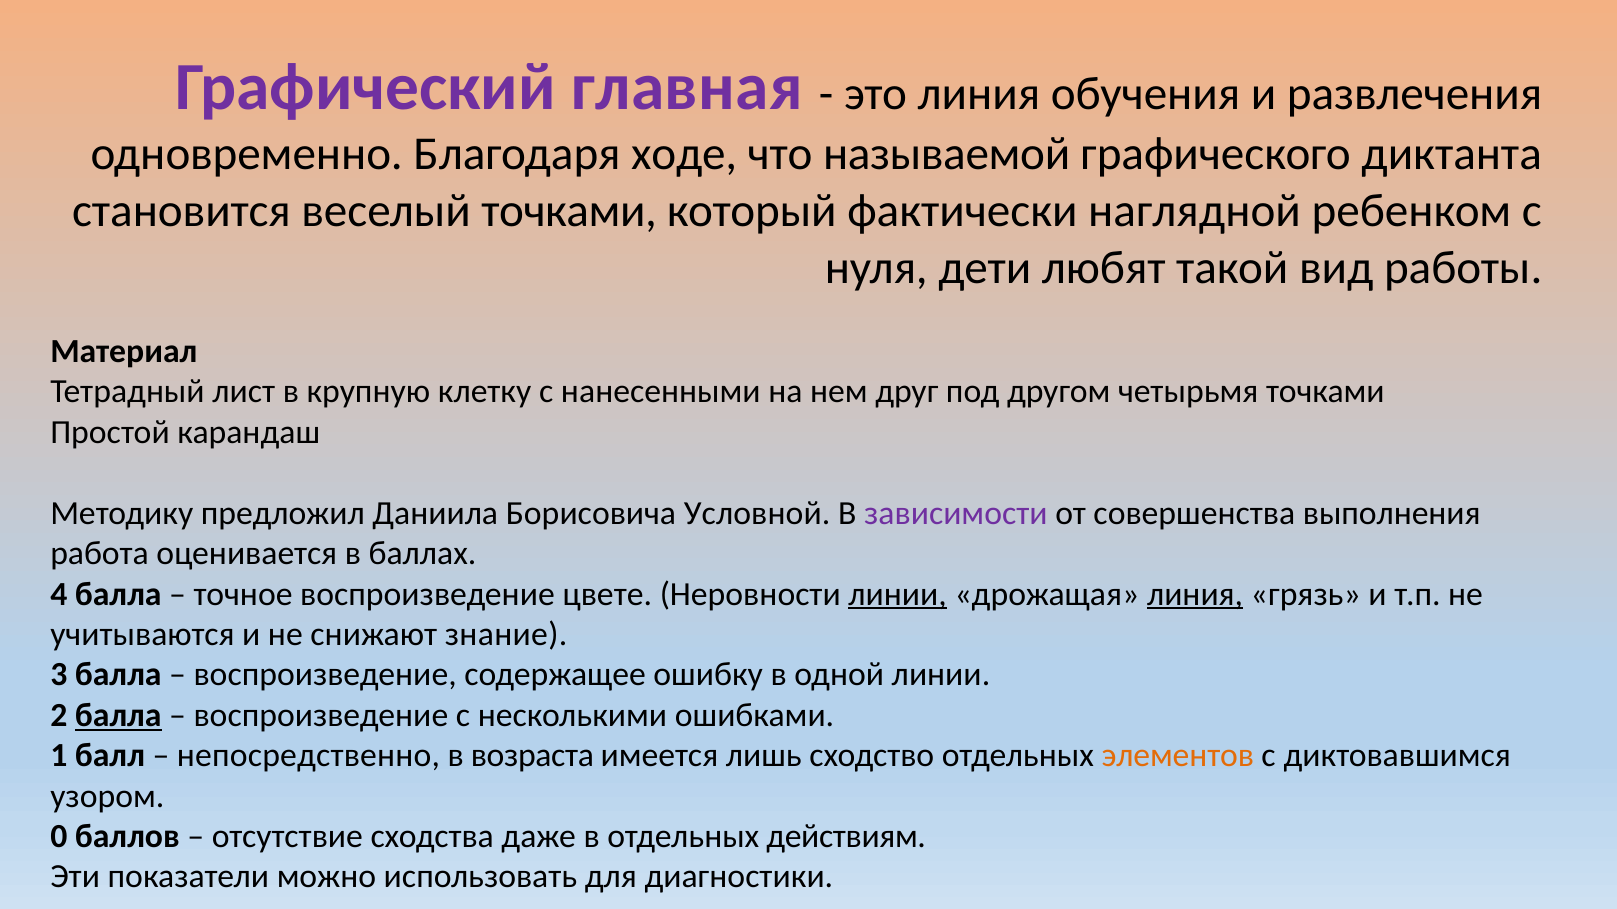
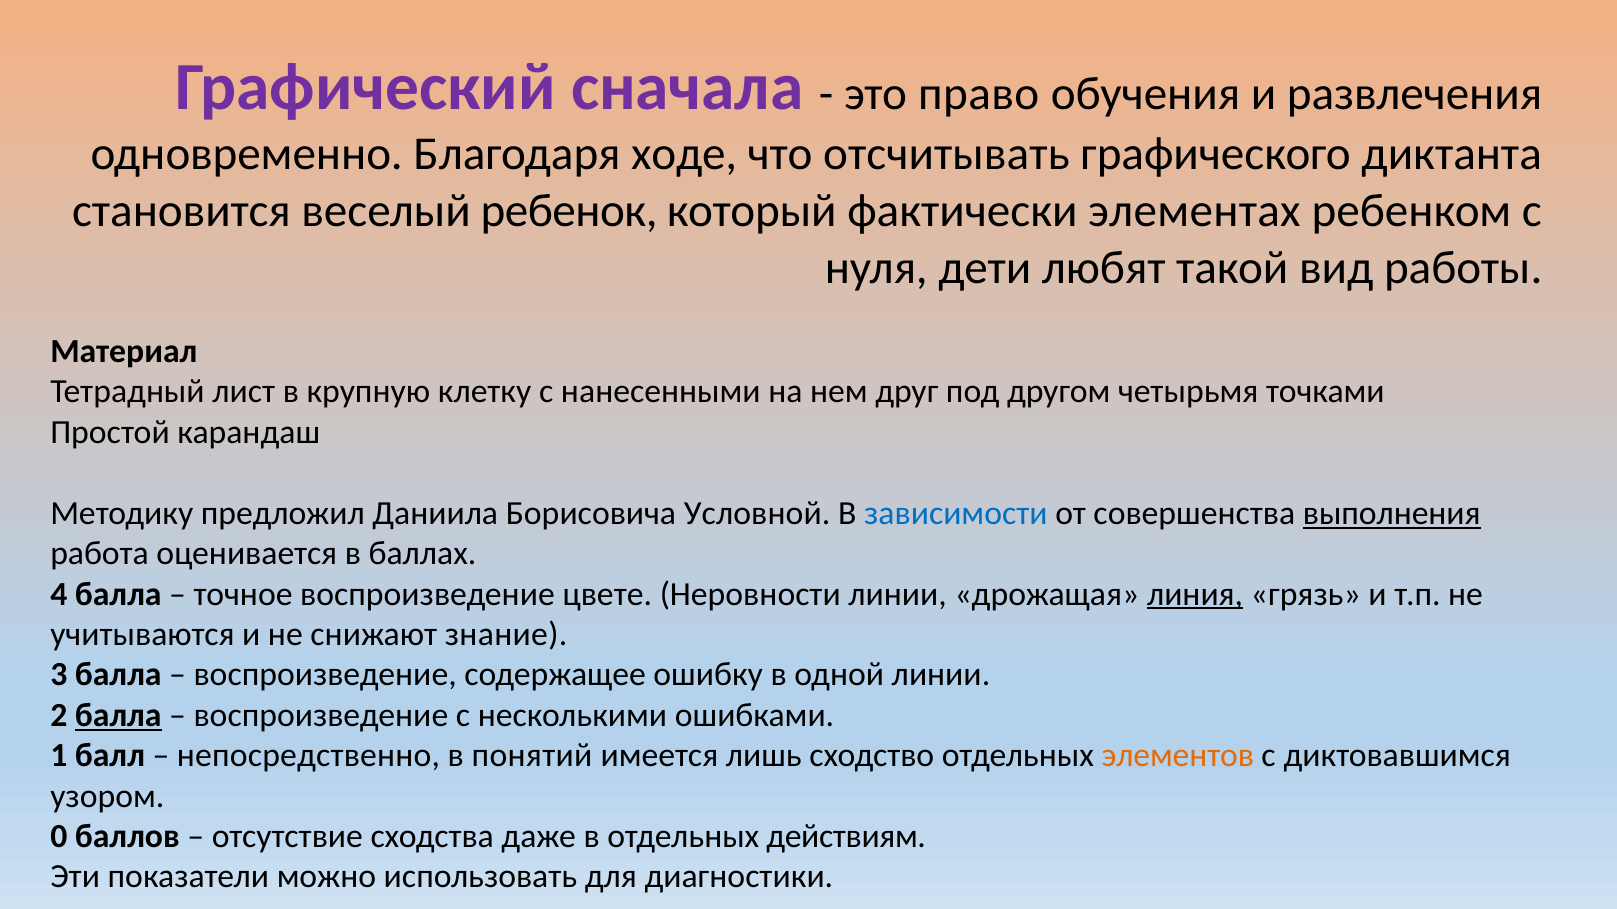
главная: главная -> сначала (687, 87)
это линия: линия -> право (979, 94)
называемой: называемой -> отсчитывать (946, 154)
веселый точками: точками -> ребенок (569, 211)
наглядной: наглядной -> элементах (1194, 211)
зависимости colour: purple -> blue (956, 513)
выполнения underline: none -> present (1392, 513)
линии underline: present -> none (898, 594)
возраста: возраста -> понятий (532, 756)
